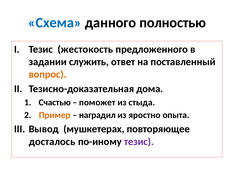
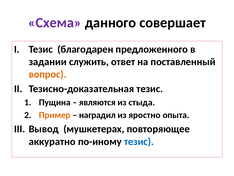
Схема colour: blue -> purple (55, 23)
полностью: полностью -> совершает (173, 23)
жестокость: жестокость -> благодарен (85, 49)
Тезисно-доказательная дома: дома -> тезис (150, 89)
Счастью: Счастью -> Пущина (55, 102)
поможет: поможет -> являются (97, 102)
досталось: досталось -> аккуратно (52, 141)
тезис colour: purple -> blue (139, 141)
